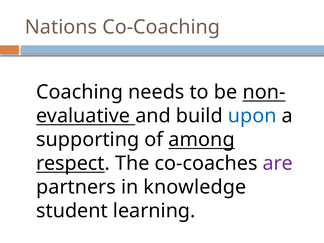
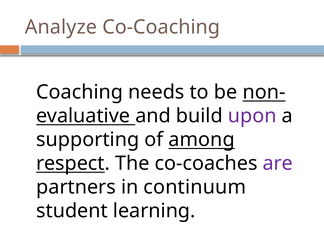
Nations: Nations -> Analyze (61, 27)
upon colour: blue -> purple (252, 116)
knowledge: knowledge -> continuum (195, 187)
